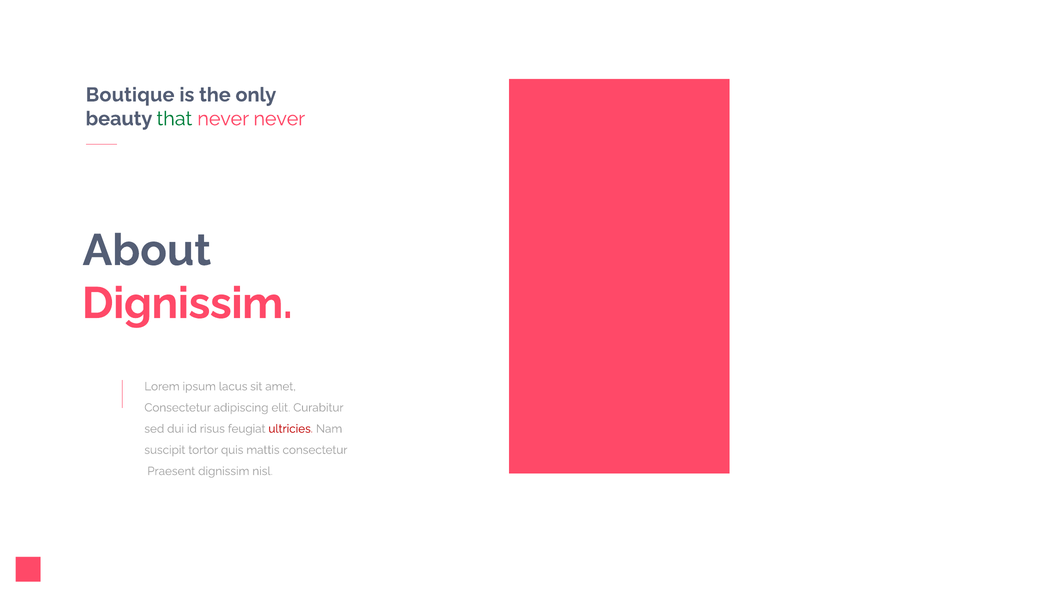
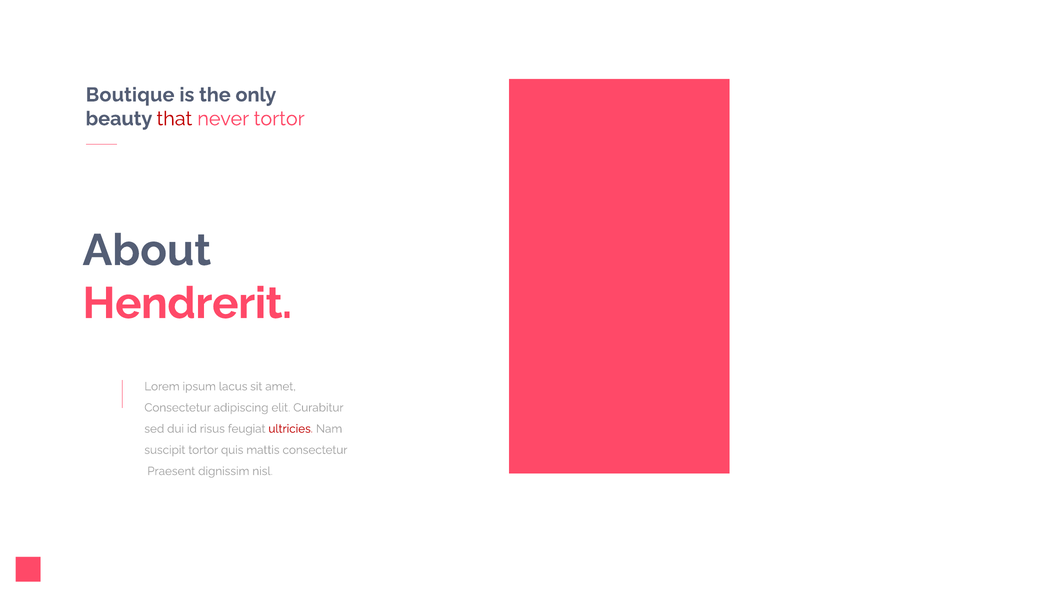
that colour: green -> red (174, 119)
never never: never -> tortor (279, 119)
Dignissim: Dignissim -> Hendrerit (187, 304)
